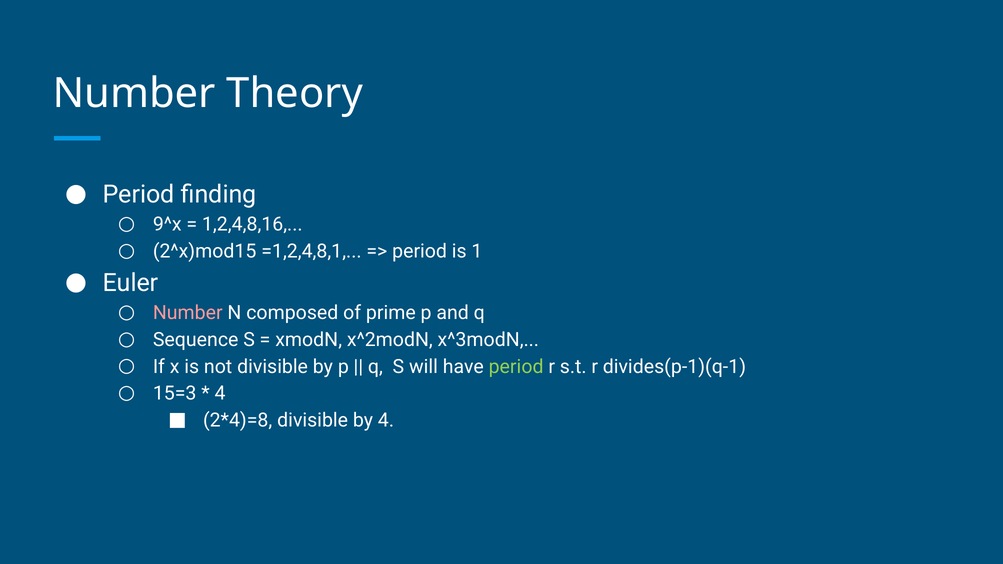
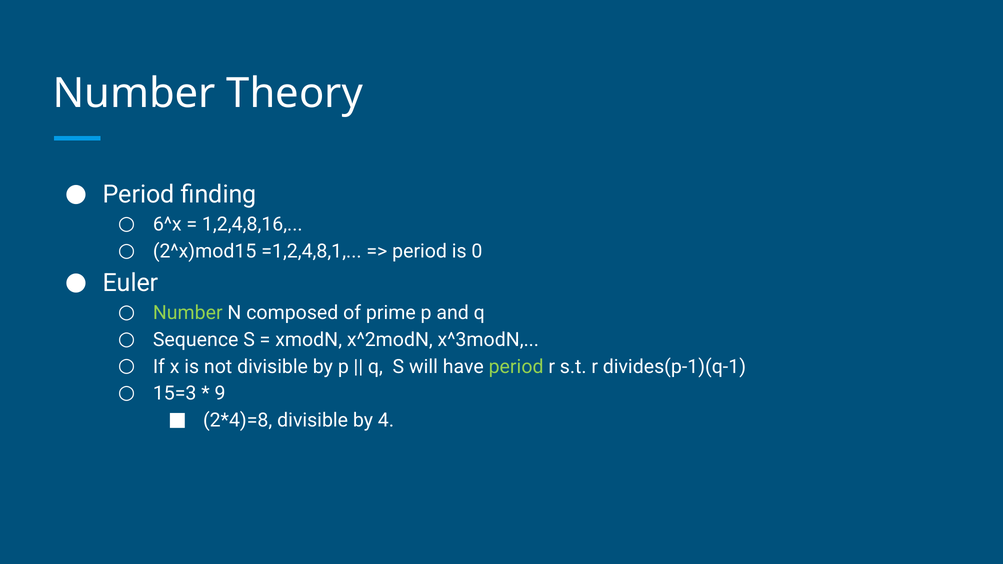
9^x: 9^x -> 6^x (167, 225)
1: 1 -> 0 (477, 251)
Number colour: pink -> light green (188, 313)
4: 4 -> 9 (220, 394)
